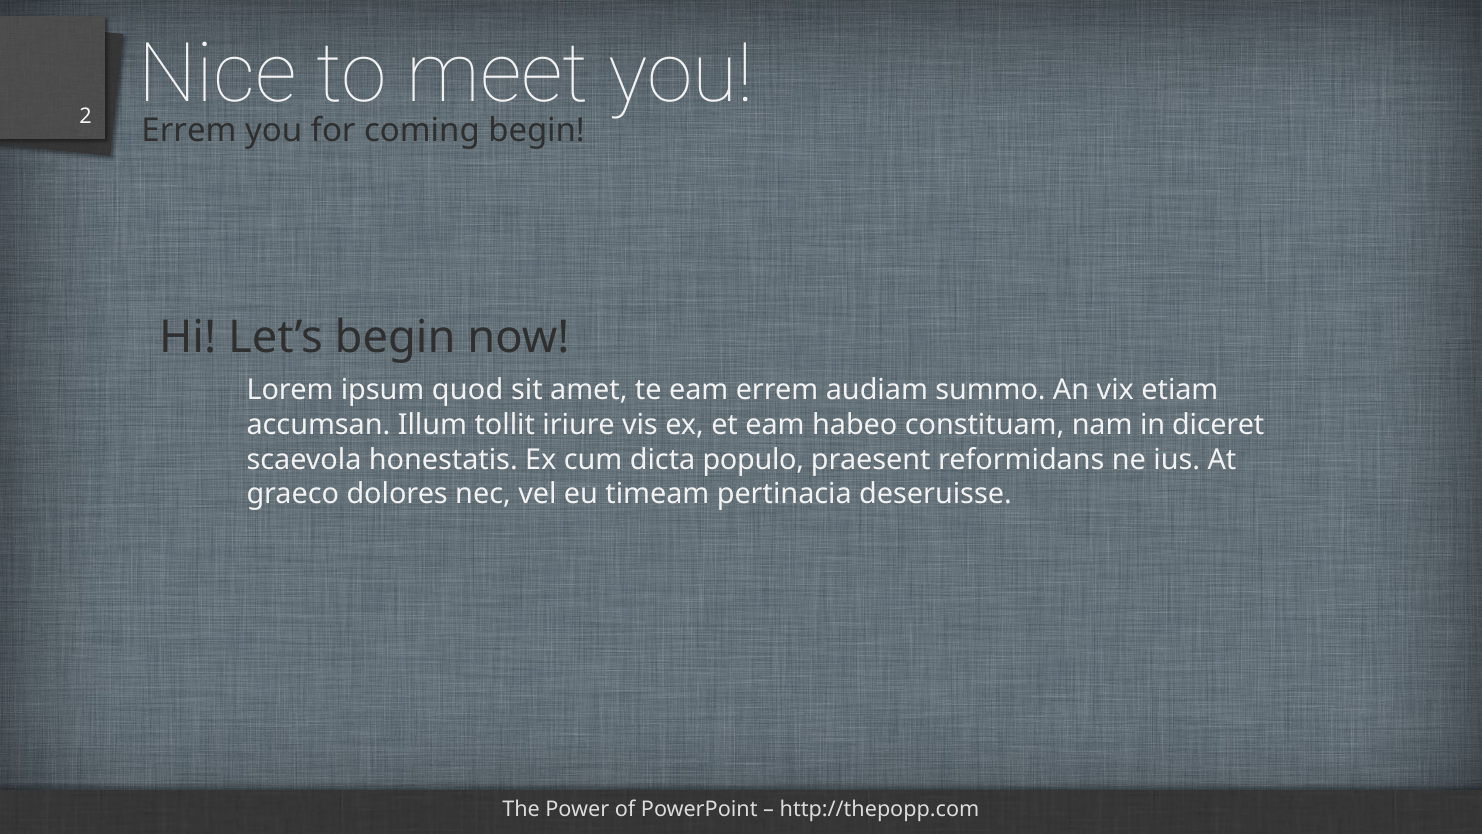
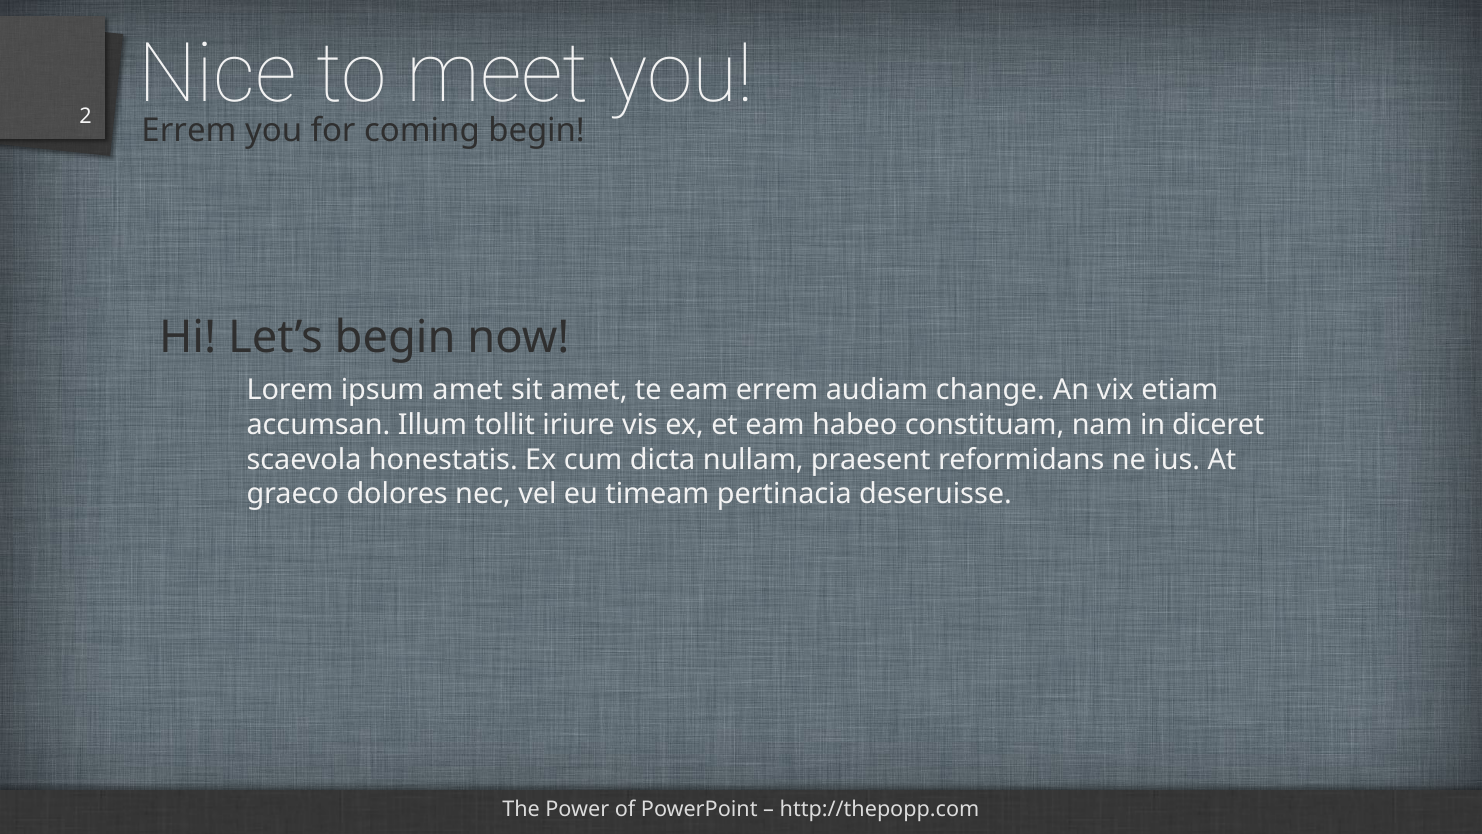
ipsum quod: quod -> amet (468, 390)
summo: summo -> change (990, 390)
populo: populo -> nullam (753, 459)
